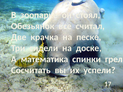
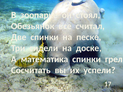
Две крачка: крачка -> спинки (45, 37)
